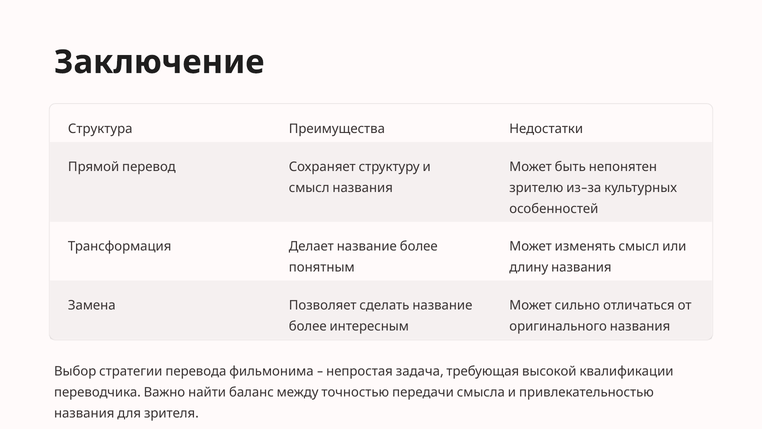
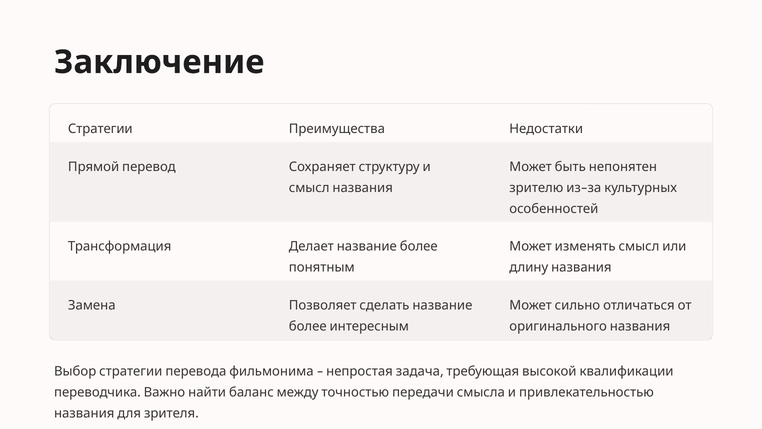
Структура: Структура -> Стратегии (100, 129)
